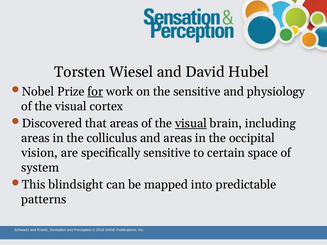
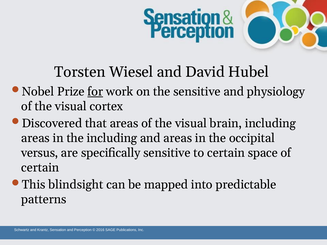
visual underline: present -> none (191, 124)
the colliculus: colliculus -> including (112, 138)
vision: vision -> versus (40, 153)
system: system -> certain (40, 168)
